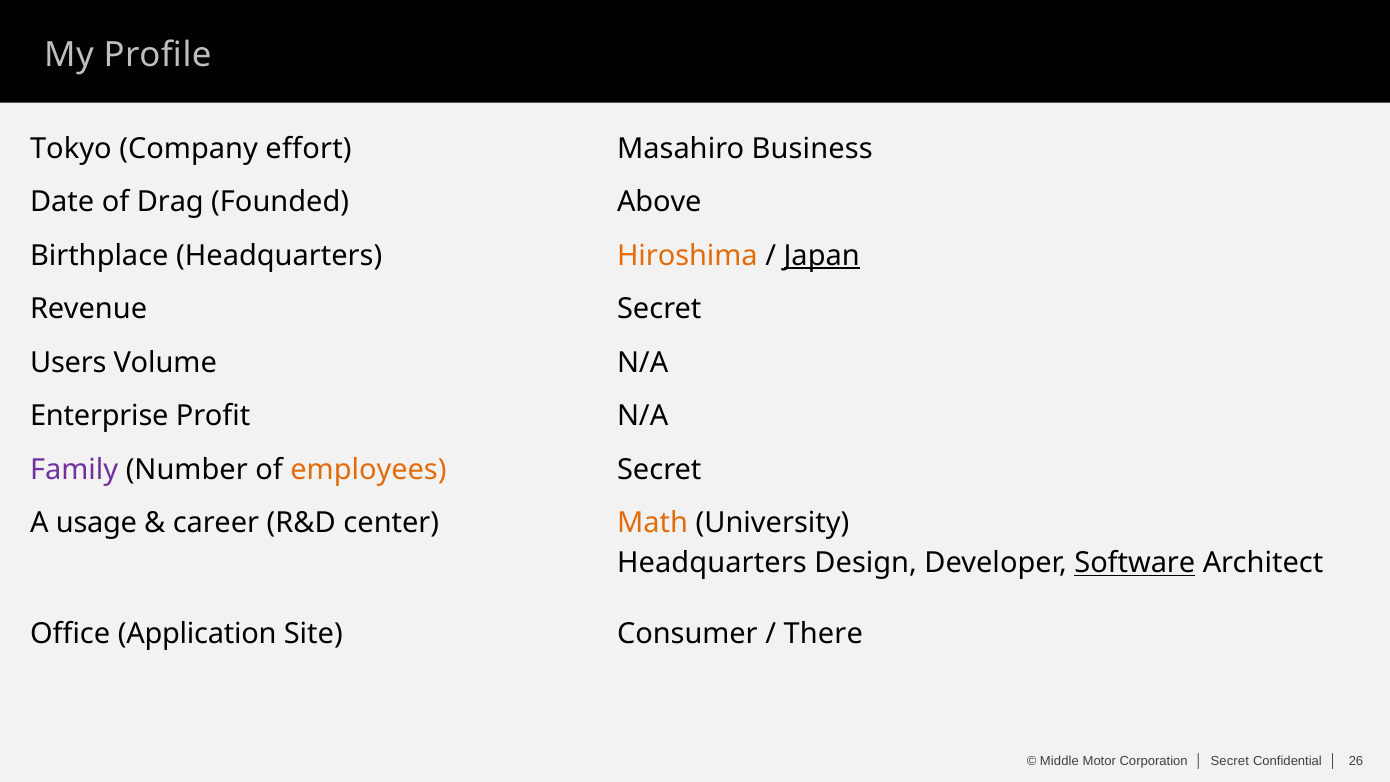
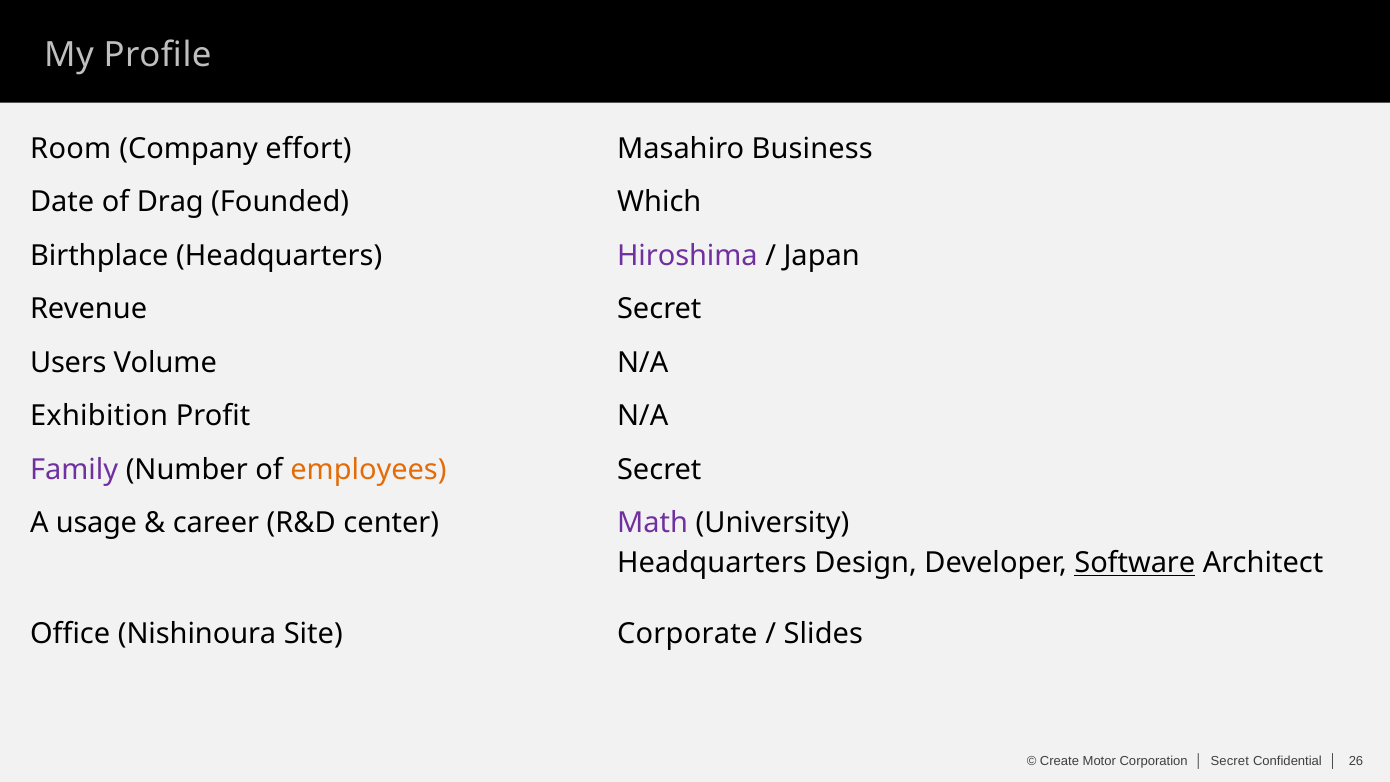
Tokyo: Tokyo -> Room (71, 149)
Above: Above -> Which (659, 202)
Hiroshima colour: orange -> purple (687, 256)
Japan underline: present -> none (822, 256)
Enterprise: Enterprise -> Exhibition (99, 416)
Math colour: orange -> purple (653, 523)
Application: Application -> Nishinoura (197, 634)
Consumer: Consumer -> Corporate (687, 634)
There: There -> Slides (823, 634)
Middle: Middle -> Create (1059, 761)
